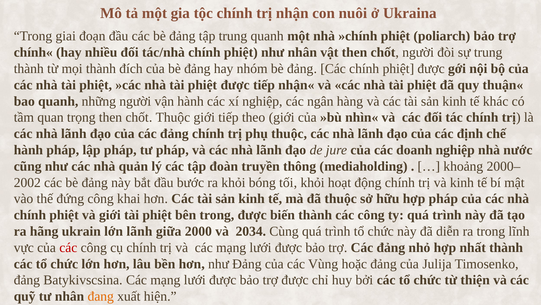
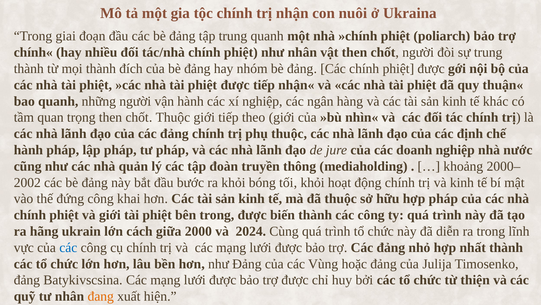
lớn lãnh: lãnh -> cách (139, 231)
2034: 2034 -> 2024 (251, 231)
các colour: red -> blue (68, 247)
